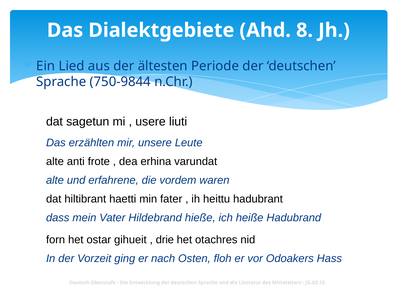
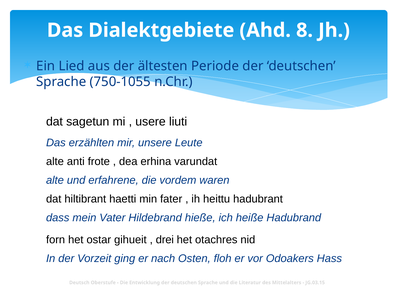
750-9844: 750-9844 -> 750-1055 (120, 82)
drie: drie -> drei (165, 239)
